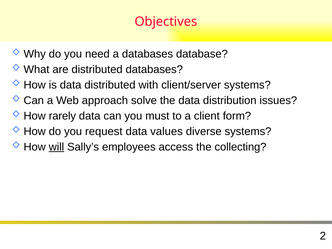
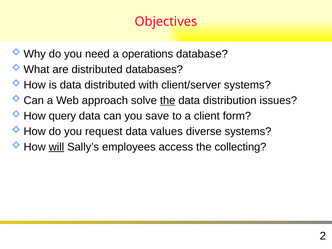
a databases: databases -> operations (148, 54)
the underline: none -> present (168, 100)
rarely: rarely -> query (62, 116)
must: must -> save (157, 116)
